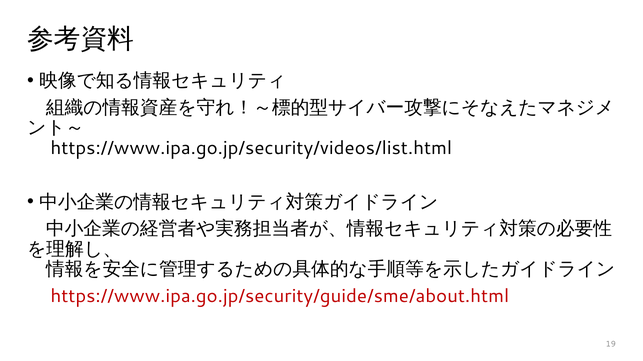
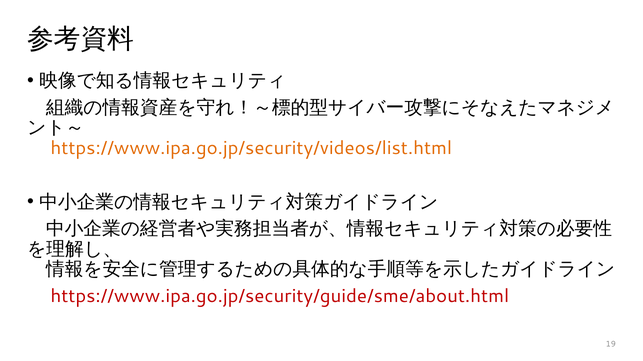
https://www.ipa.go.jp/security/videos/list.html colour: black -> orange (251, 148)
